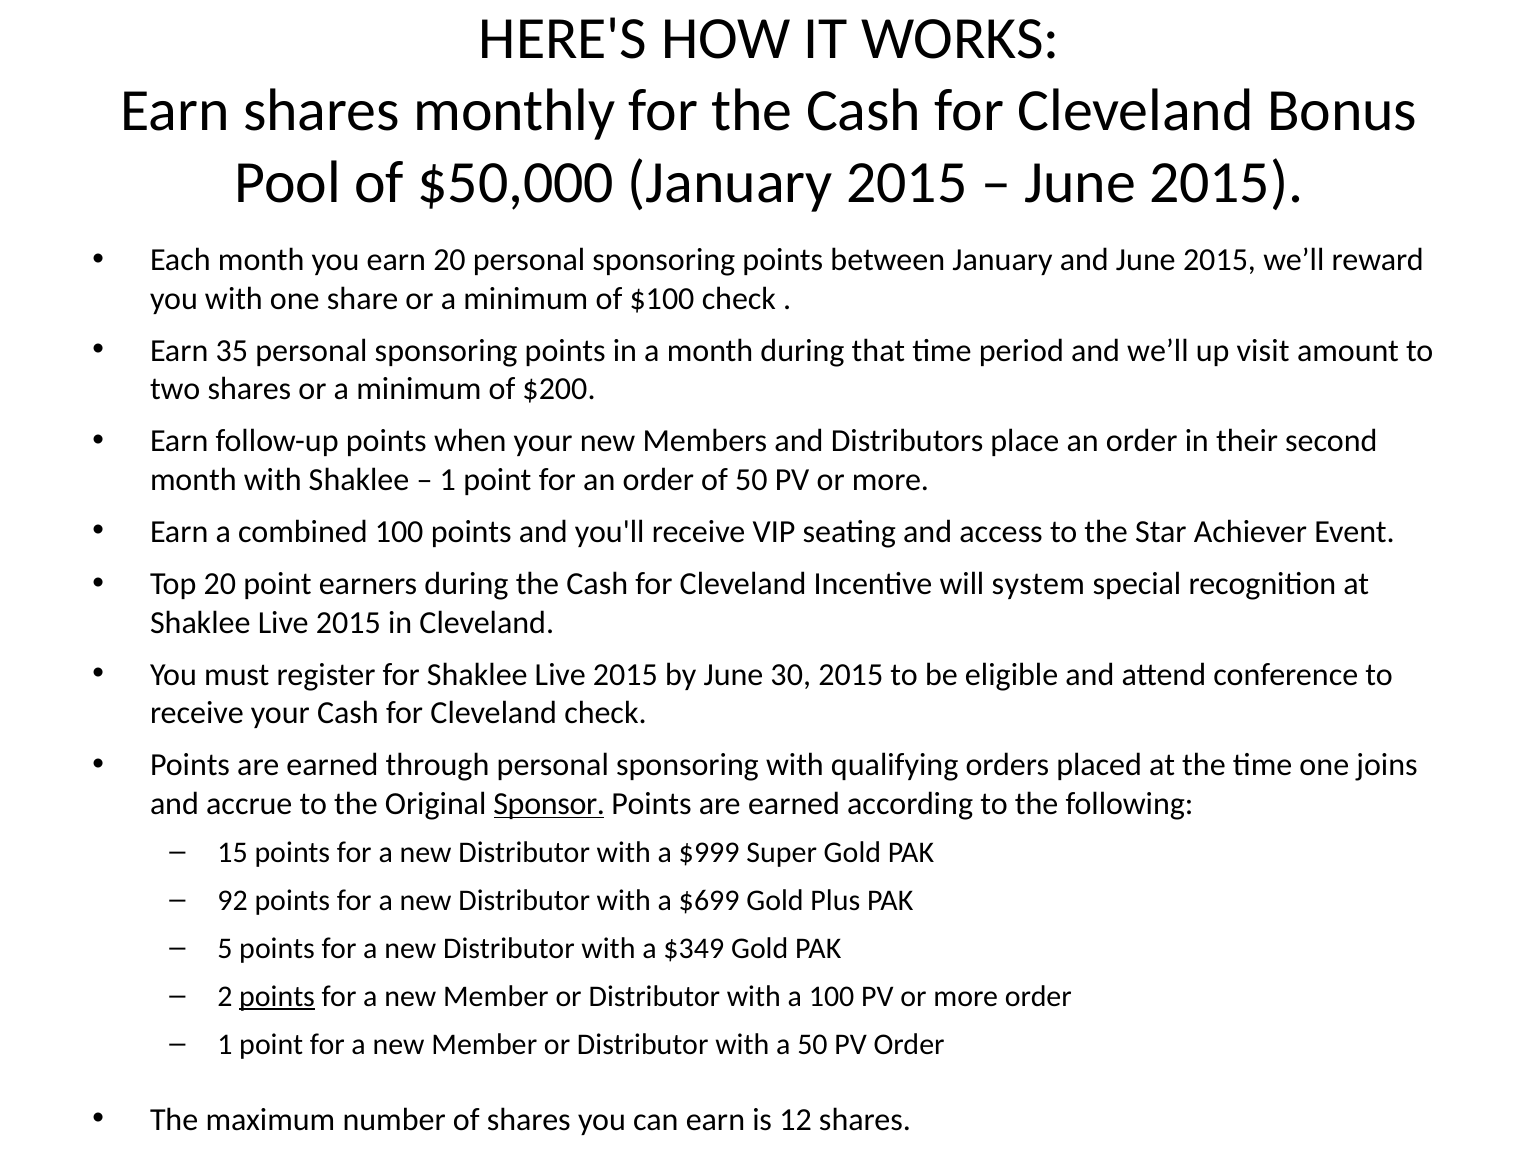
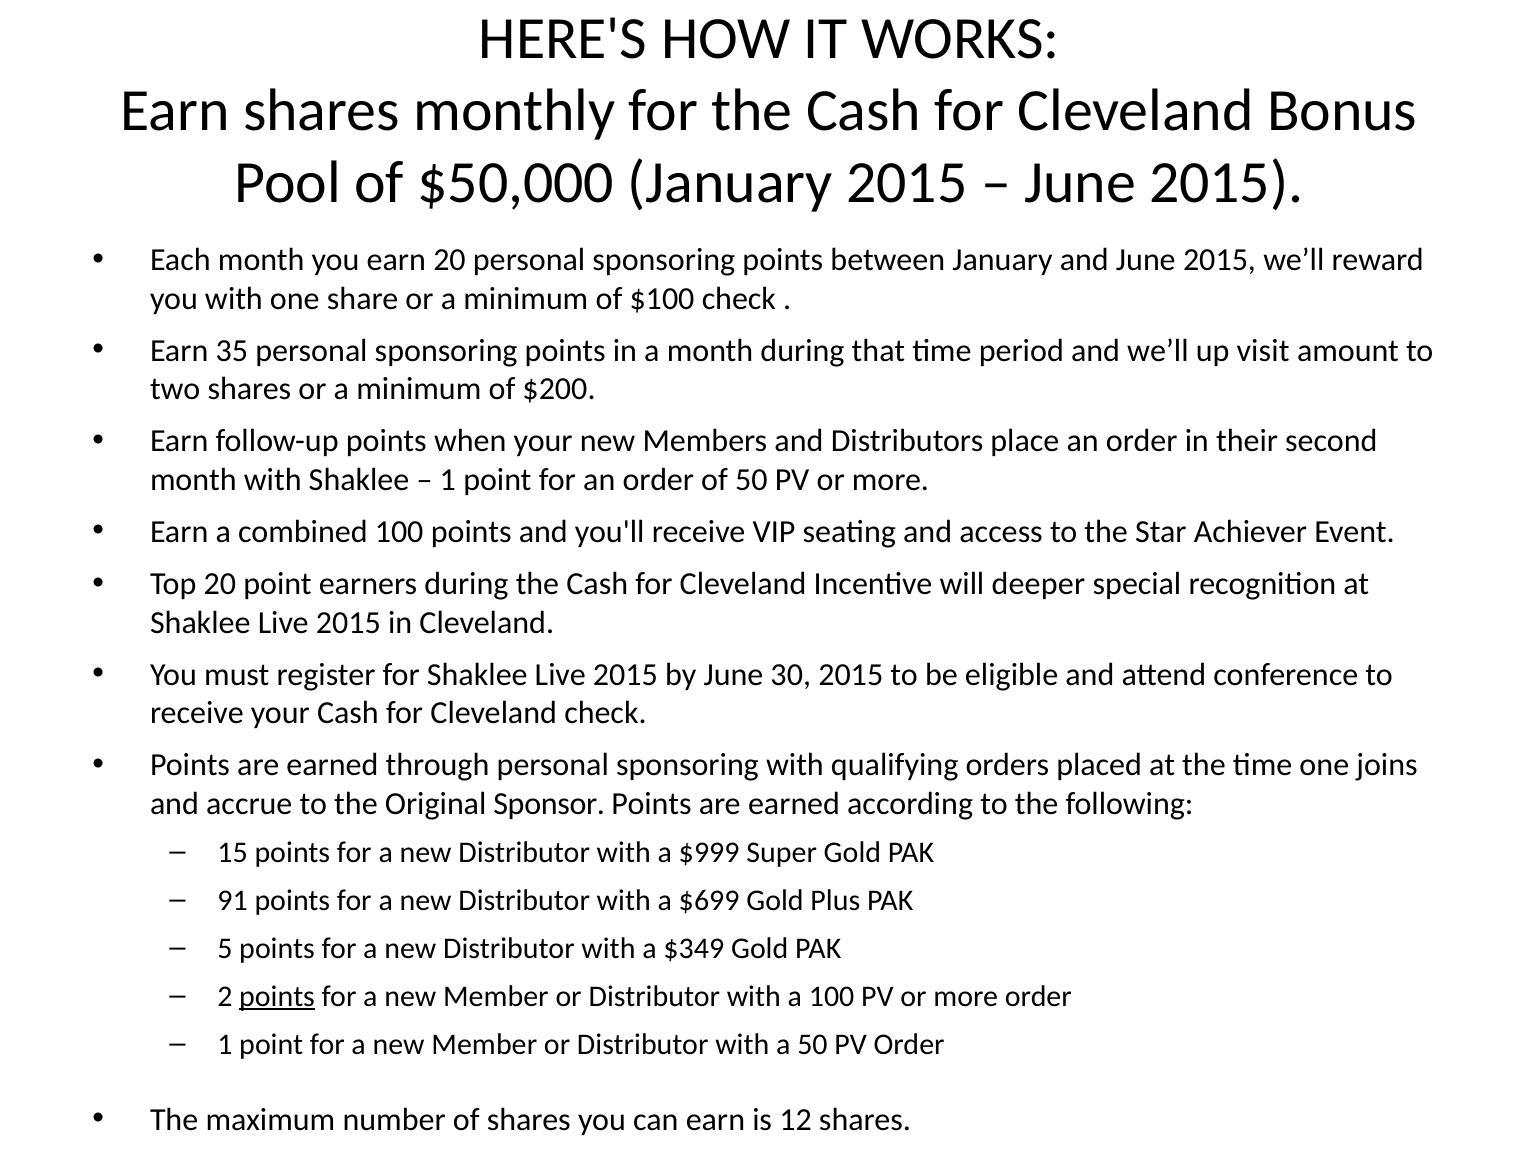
system: system -> deeper (1038, 584)
Sponsor underline: present -> none (549, 804)
92: 92 -> 91 (233, 901)
